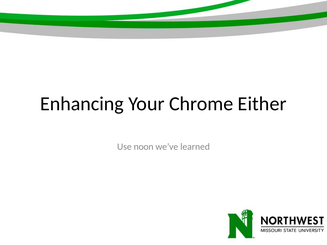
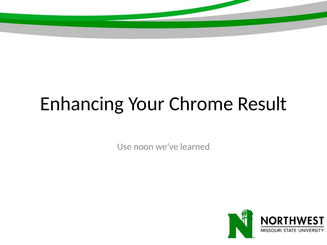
Either: Either -> Result (262, 104)
